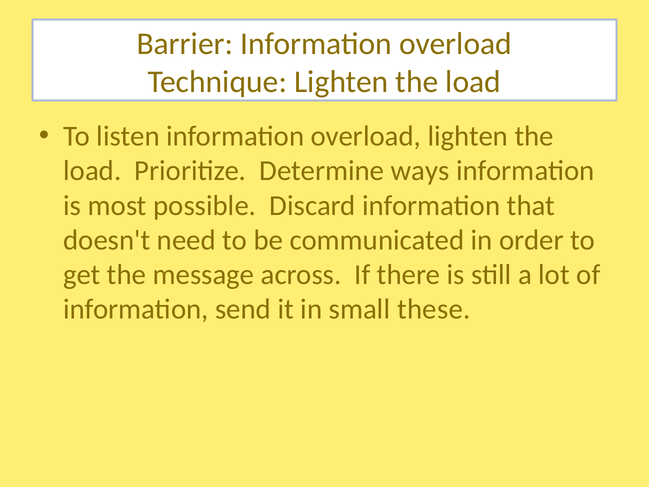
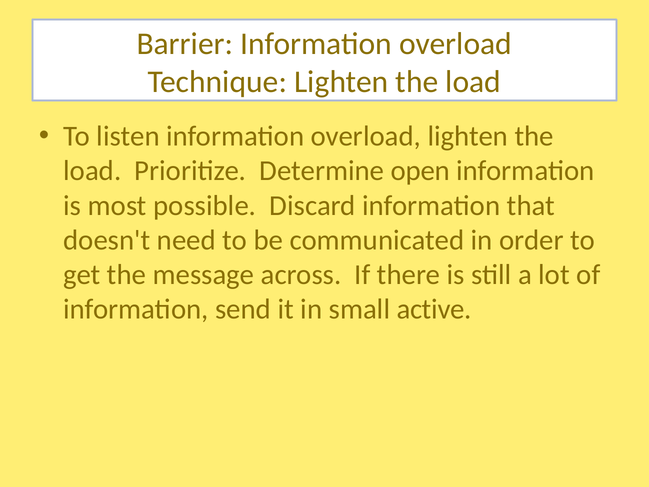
ways: ways -> open (420, 171)
these: these -> active (434, 309)
